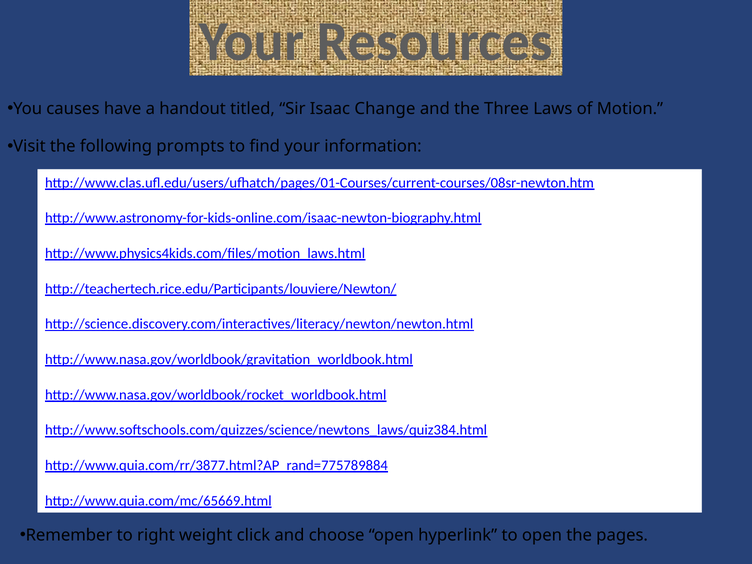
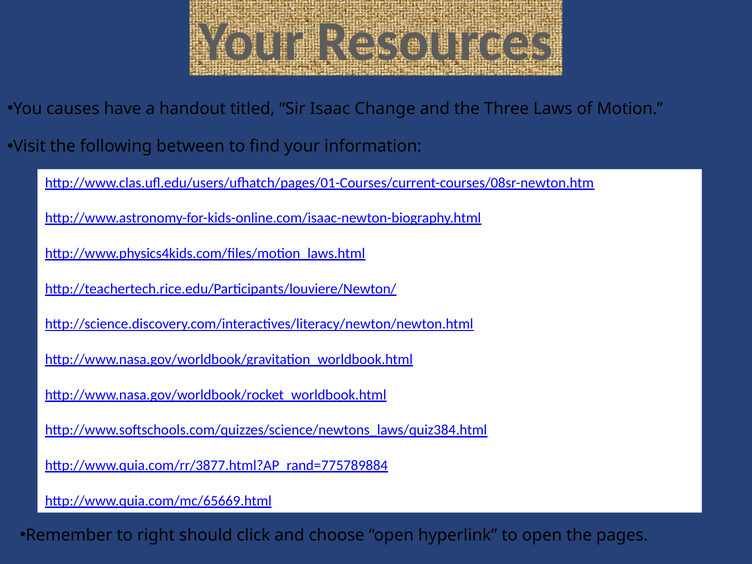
prompts: prompts -> between (190, 146)
weight: weight -> should (206, 535)
